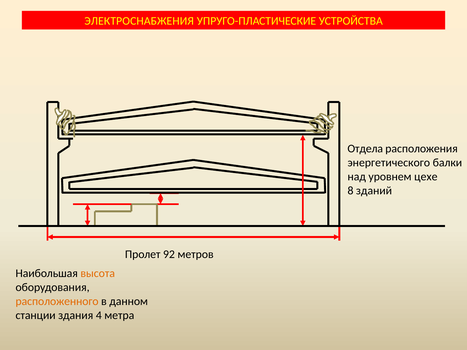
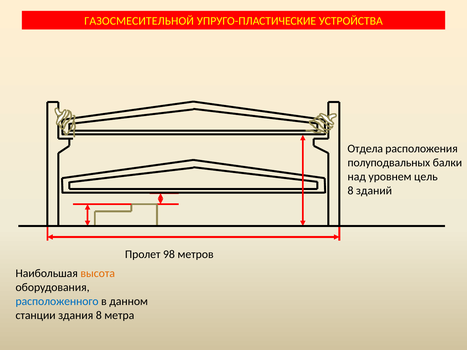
ЭЛЕКТРОСНАБЖЕНИЯ: ЭЛЕКТРОСНАБЖЕНИЯ -> ГАЗОСМЕСИТЕЛЬНОЙ (139, 21)
энергетического: энергетического -> полуподвальных (389, 163)
цехе: цехе -> цель (426, 177)
92: 92 -> 98 (169, 255)
расположенного colour: orange -> blue (57, 302)
здания 4: 4 -> 8 (99, 316)
